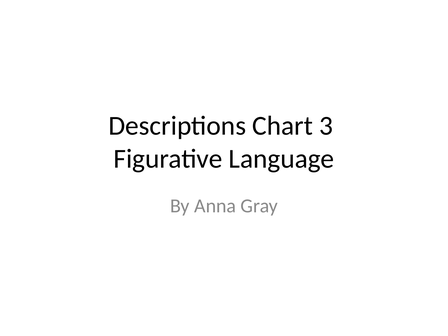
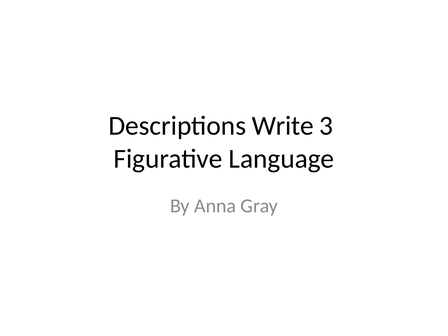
Chart: Chart -> Write (283, 126)
